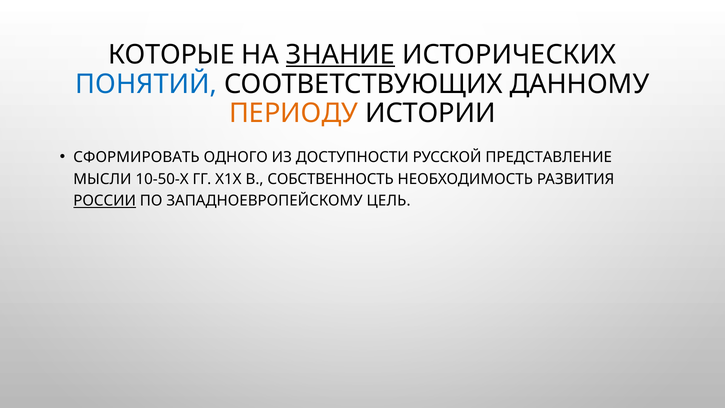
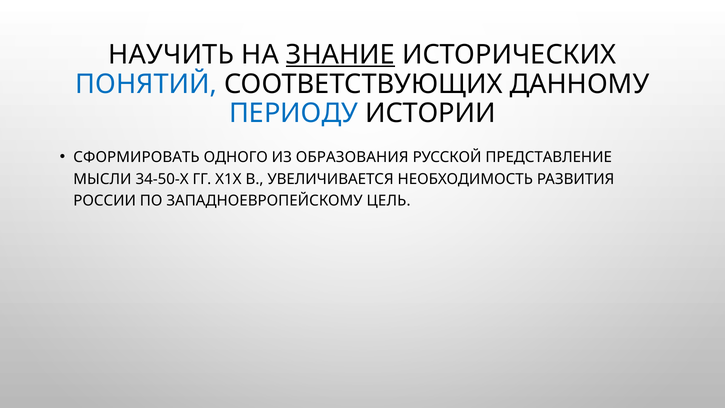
КОТОРЫЕ: КОТОРЫЕ -> НАУЧИТЬ (171, 55)
ПЕРИОДУ colour: orange -> blue (294, 113)
ДОСТУПНОСТИ: ДОСТУПНОСТИ -> ОБРАЗОВАНИЯ (352, 157)
10-50-Х: 10-50-Х -> 34-50-Х (162, 179)
СОБСТВЕННОСТЬ: СОБСТВЕННОСТЬ -> УВЕЛИЧИВАЕТСЯ (331, 179)
РОССИИ underline: present -> none (105, 201)
